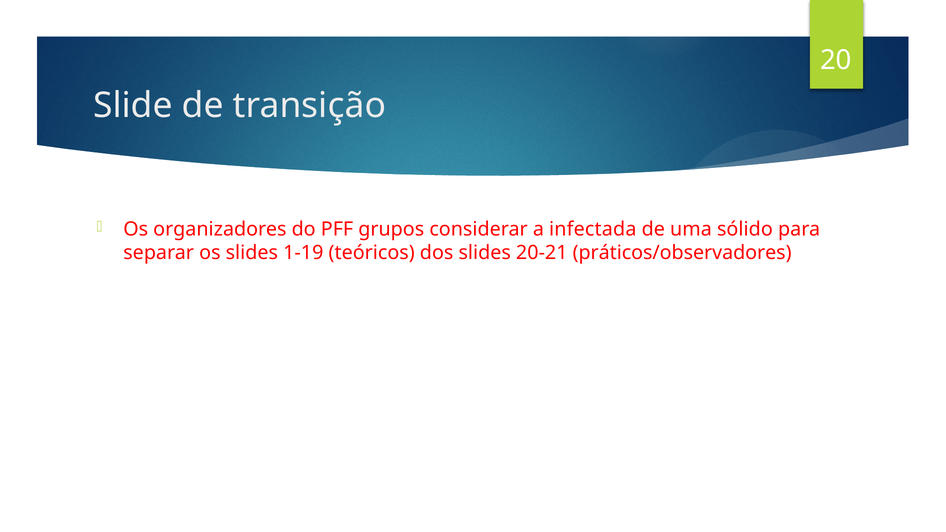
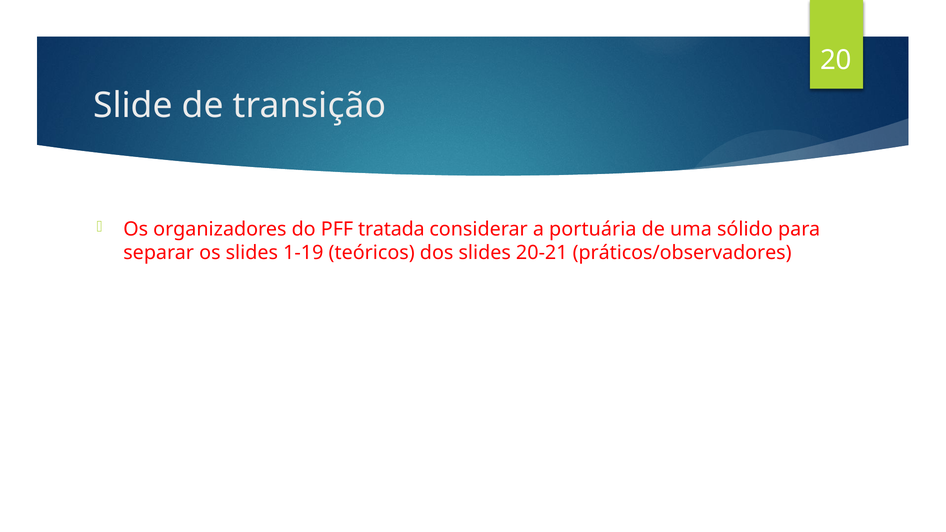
grupos: grupos -> tratada (391, 229)
infectada: infectada -> portuária (593, 229)
